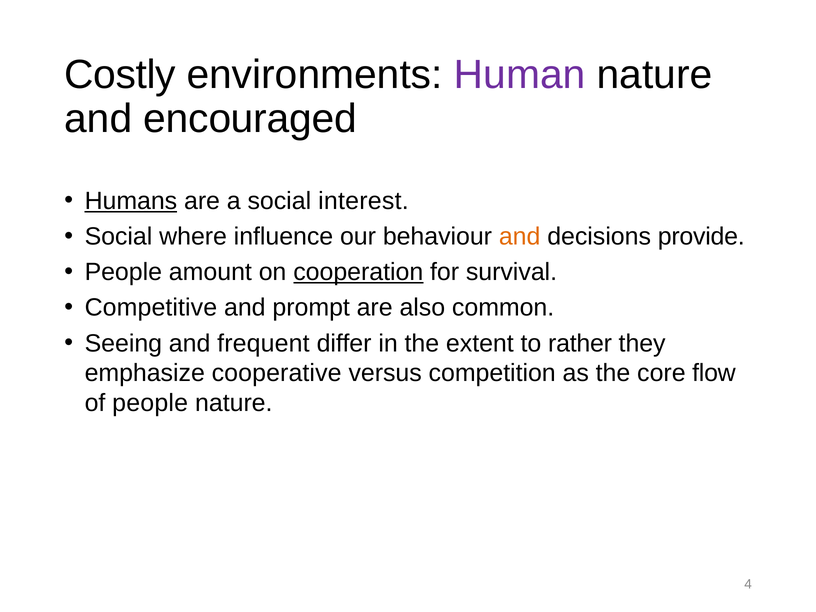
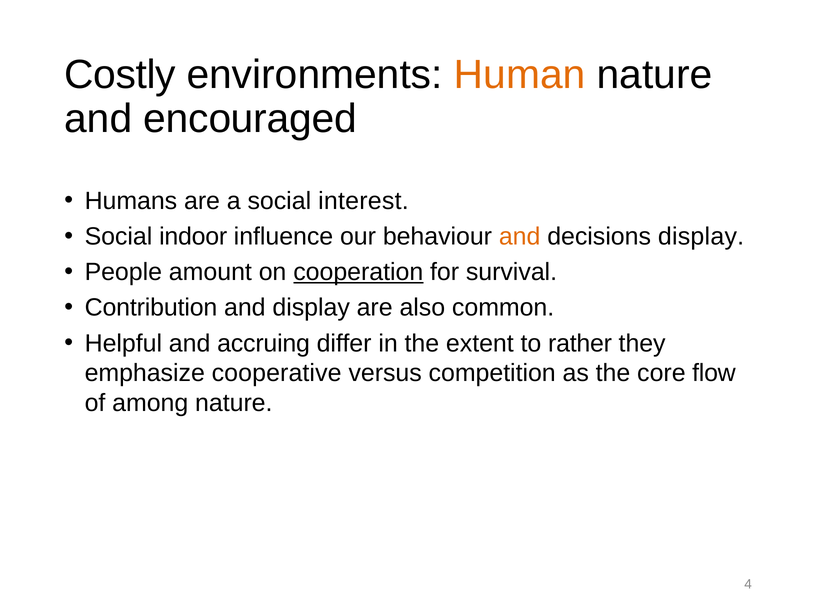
Human colour: purple -> orange (520, 75)
Humans underline: present -> none (131, 201)
where: where -> indoor (193, 237)
decisions provide: provide -> display (701, 237)
Competitive: Competitive -> Contribution (151, 308)
and prompt: prompt -> display (311, 308)
Seeing: Seeing -> Helpful (123, 343)
frequent: frequent -> accruing (264, 343)
of people: people -> among (150, 403)
